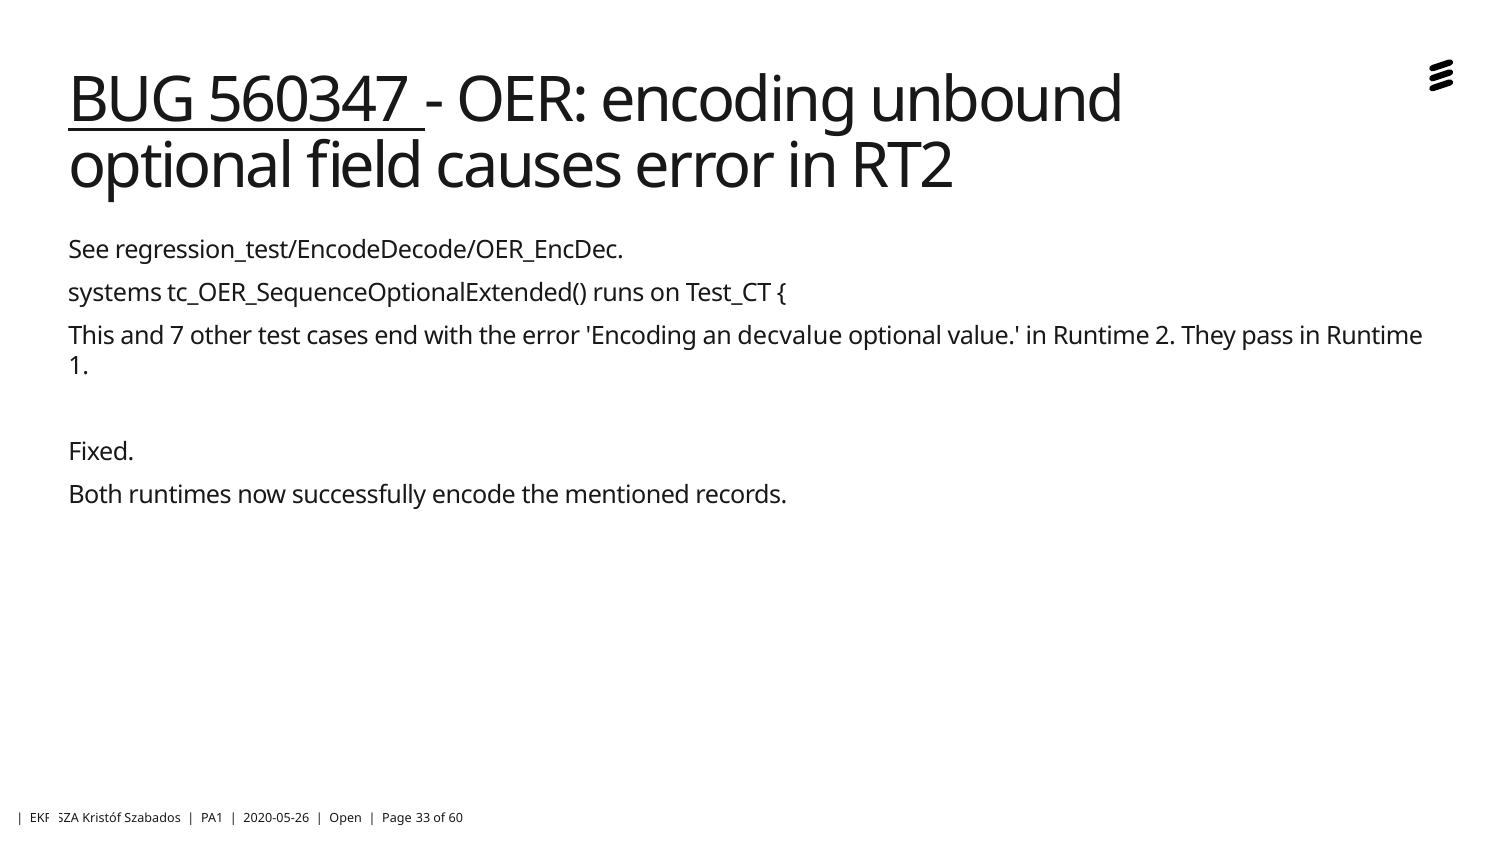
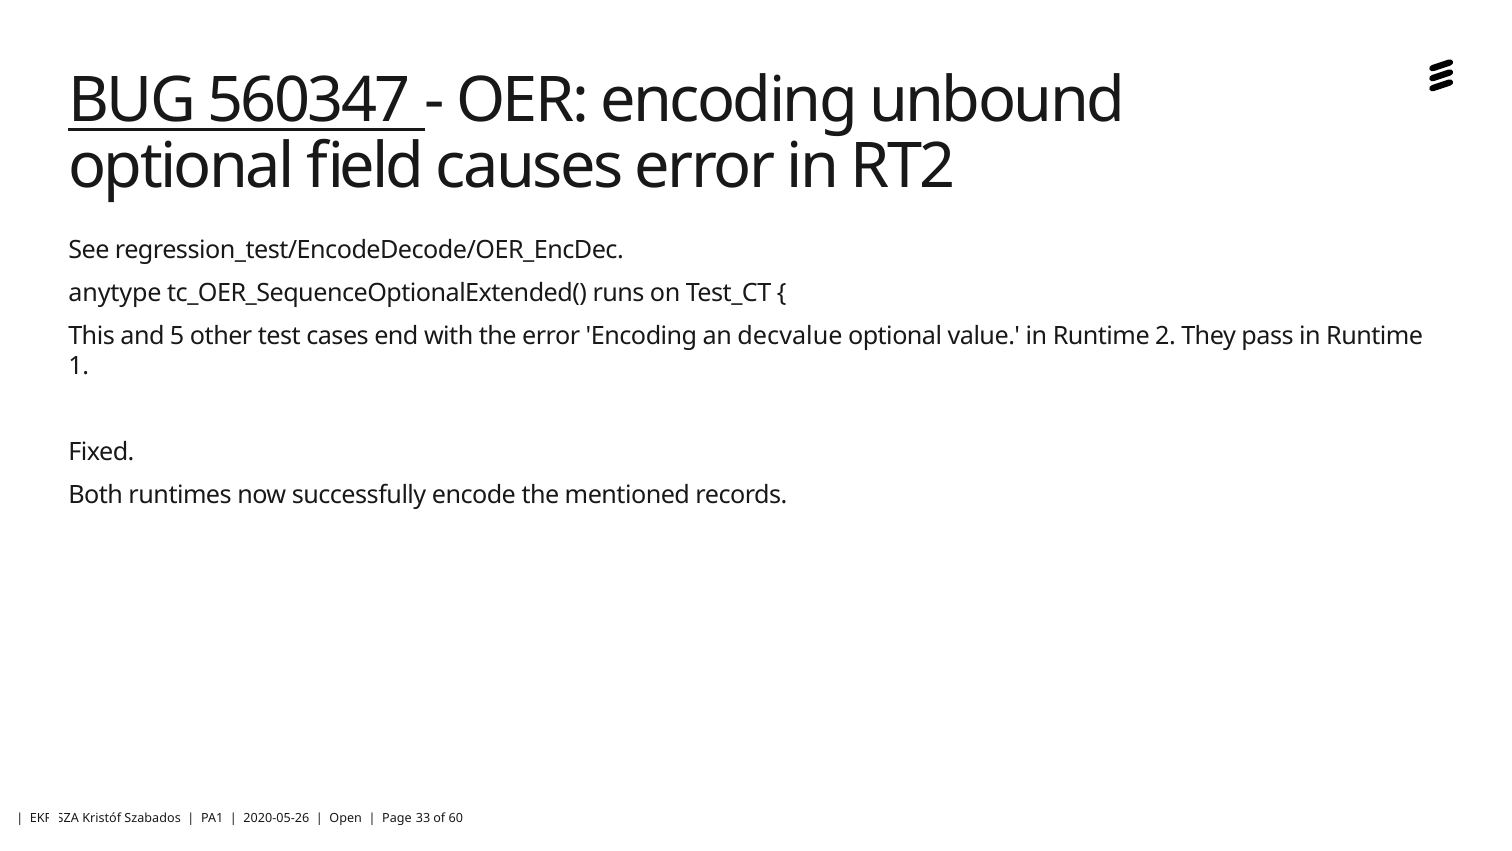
systems: systems -> anytype (115, 293)
7: 7 -> 5 (177, 336)
